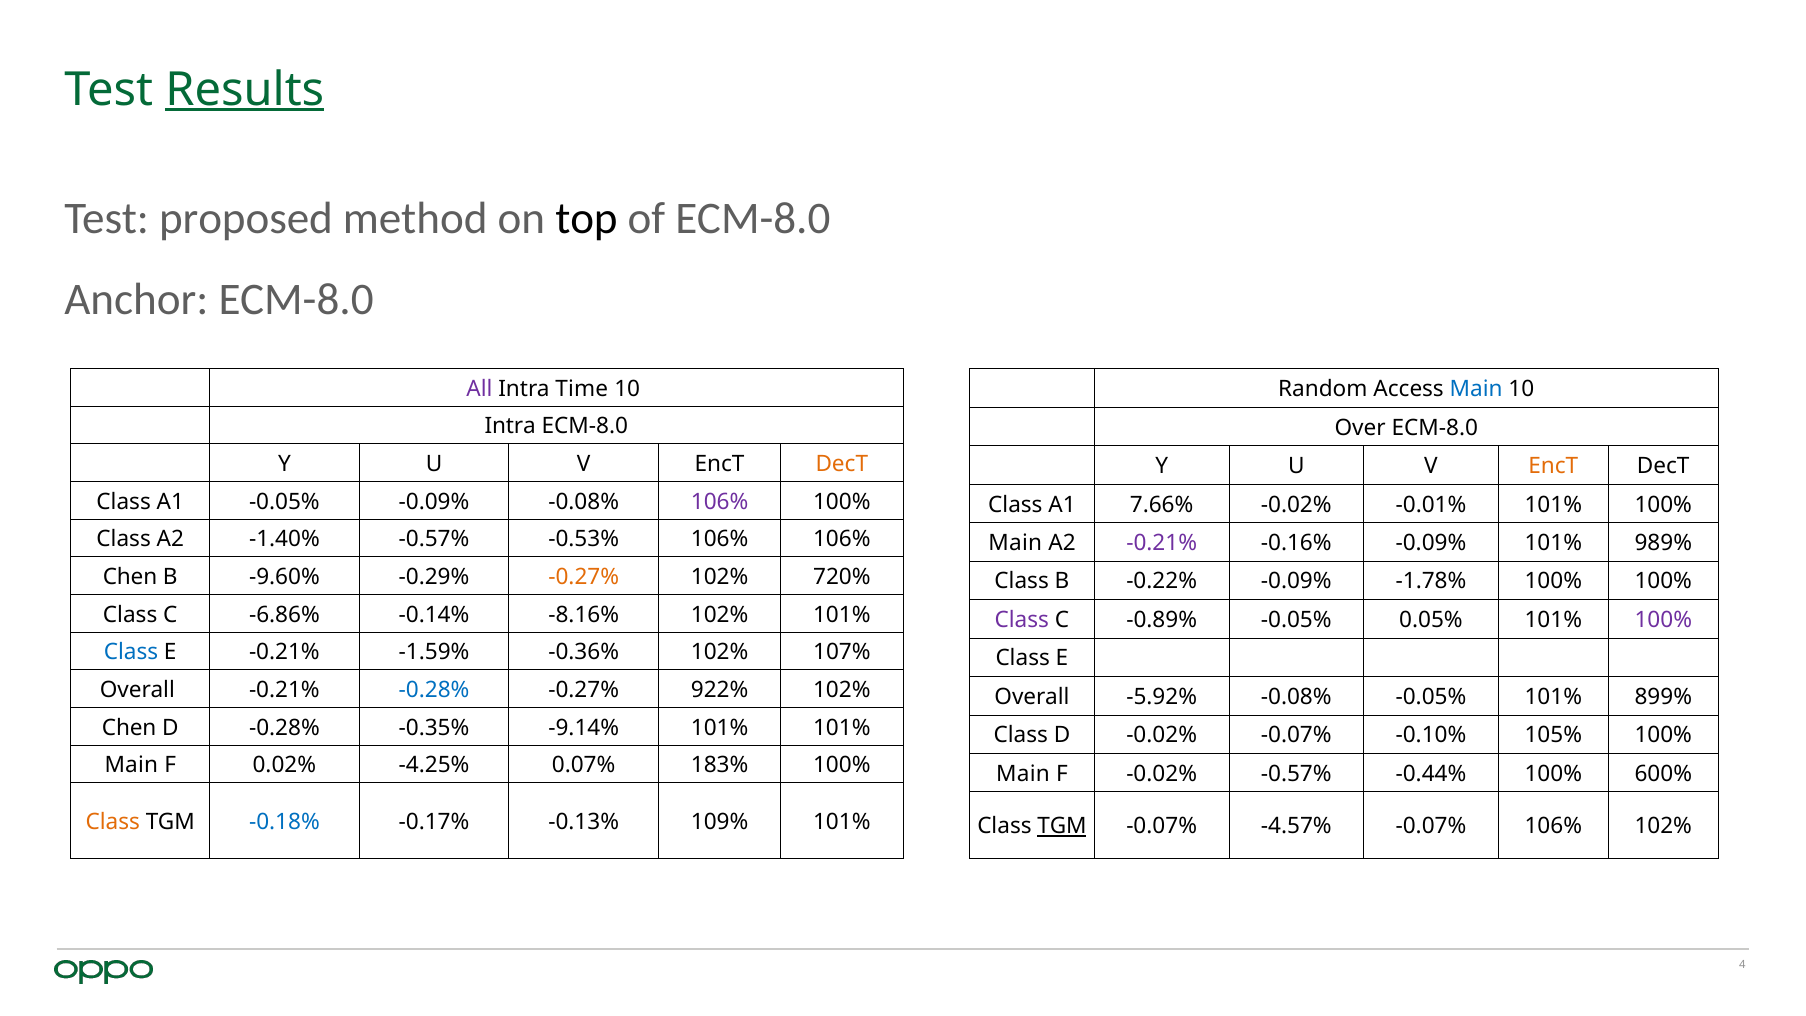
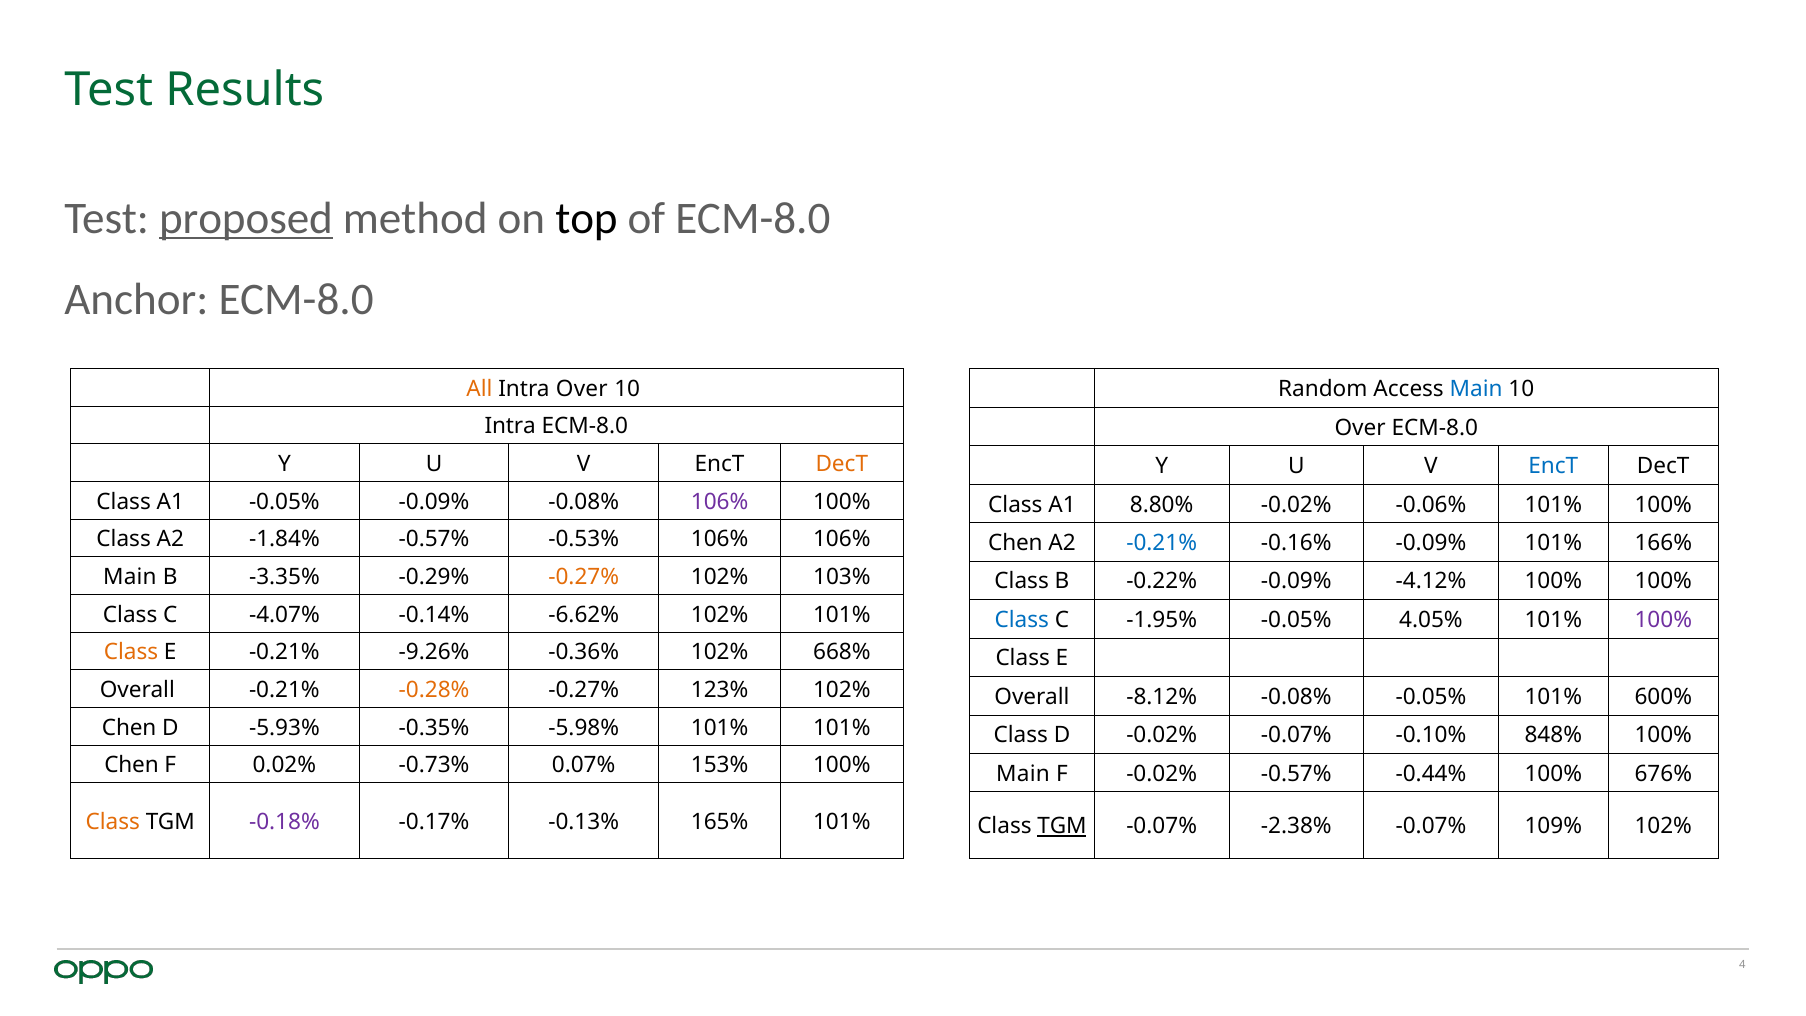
Results underline: present -> none (245, 90)
proposed underline: none -> present (246, 218)
All colour: purple -> orange (479, 389)
Intra Time: Time -> Over (582, 389)
EncT colour: orange -> blue (1553, 466)
7.66%: 7.66% -> 8.80% (1162, 504)
-0.01%: -0.01% -> -0.06% (1431, 504)
-1.40%: -1.40% -> -1.84% (284, 539)
Main: Main -> Chen (1015, 543)
-0.21% colour: purple -> blue (1162, 543)
989%: 989% -> 166% (1663, 543)
Chen: Chen -> Main (130, 577)
-9.60%: -9.60% -> -3.35% (284, 577)
720%: 720% -> 103% (842, 577)
-1.78%: -1.78% -> -4.12% (1431, 581)
-6.86%: -6.86% -> -4.07% (284, 615)
-8.16%: -8.16% -> -6.62% (584, 615)
Class colour: purple -> blue (1022, 620)
-0.89%: -0.89% -> -1.95% (1162, 620)
0.05%: 0.05% -> 4.05% (1431, 620)
Class colour: blue -> orange (131, 652)
-1.59%: -1.59% -> -9.26% (434, 652)
107%: 107% -> 668% (842, 652)
-0.28% colour: blue -> orange (434, 690)
922%: 922% -> 123% (720, 690)
-5.92%: -5.92% -> -8.12% (1162, 697)
899%: 899% -> 600% (1663, 697)
D -0.28%: -0.28% -> -5.93% (284, 728)
-9.14%: -9.14% -> -5.98% (584, 728)
105%: 105% -> 848% (1553, 735)
Main: Main -> Chen (132, 765)
-4.25%: -4.25% -> -0.73% (434, 765)
183%: 183% -> 153% (720, 765)
600%: 600% -> 676% (1663, 774)
-0.18% colour: blue -> purple (284, 822)
109%: 109% -> 165% (720, 822)
-4.57%: -4.57% -> -2.38% (1296, 826)
-0.07% 106%: 106% -> 109% (1553, 826)
